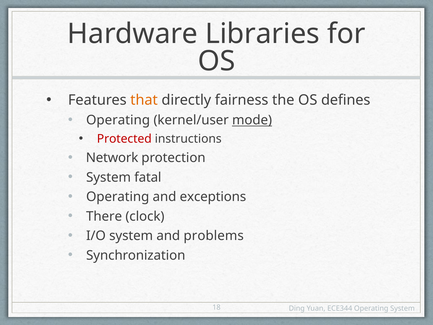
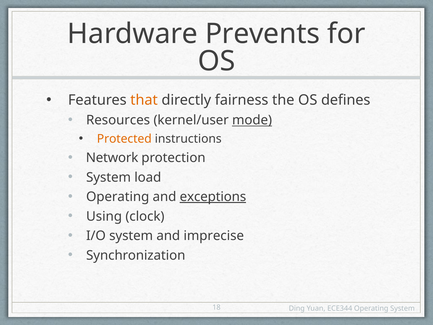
Libraries: Libraries -> Prevents (262, 34)
Operating: Operating -> Resources (118, 120)
Protected colour: red -> orange (124, 139)
fatal: fatal -> load (148, 177)
exceptions underline: none -> present (213, 197)
There: There -> Using (104, 216)
problems: problems -> imprecise (214, 236)
